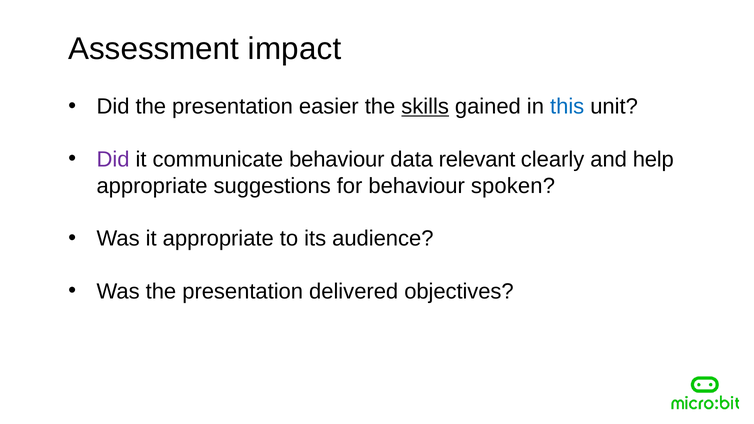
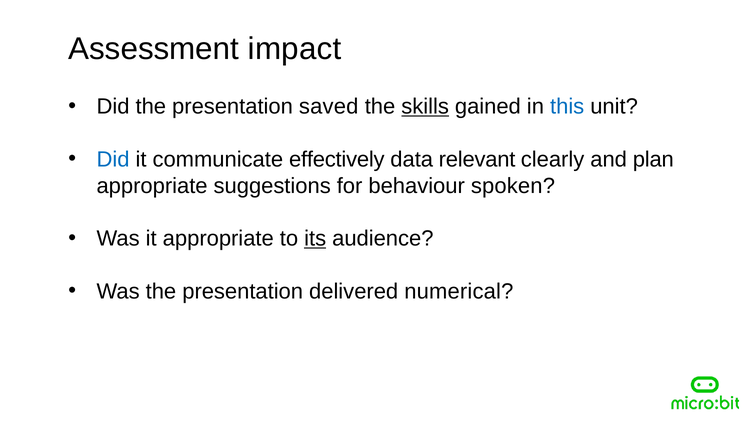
easier: easier -> saved (329, 107)
Did colour: purple -> blue (113, 159)
communicate behaviour: behaviour -> effectively (337, 159)
help: help -> plan (653, 159)
its underline: none -> present (315, 239)
objectives: objectives -> numerical (459, 291)
